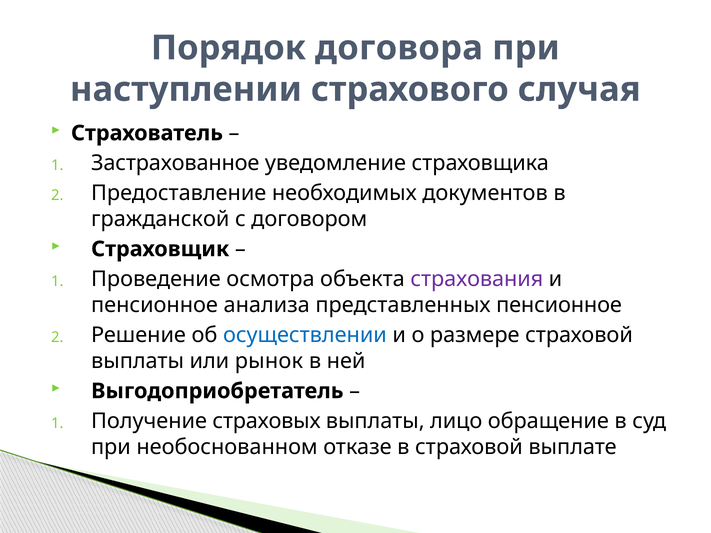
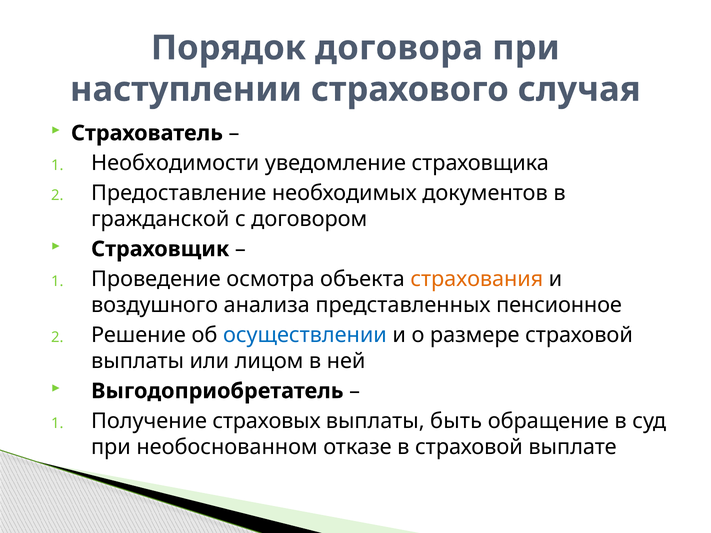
Застрахованное: Застрахованное -> Необходимости (175, 163)
страхования colour: purple -> orange (477, 279)
пенсионное: пенсионное -> воздушного (155, 305)
рынок: рынок -> лицом (269, 361)
лицо: лицо -> быть (456, 421)
